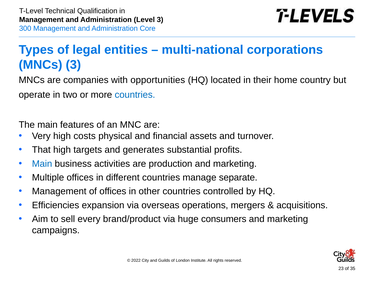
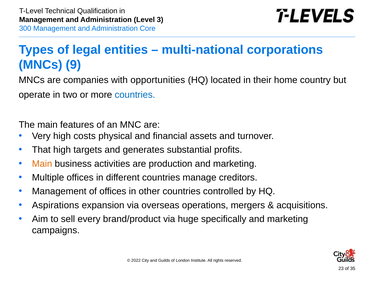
MNCs 3: 3 -> 9 (73, 65)
Main colour: blue -> orange (42, 163)
separate: separate -> creditors (238, 177)
Efficiencies: Efficiencies -> Aspirations (56, 205)
consumers: consumers -> specifically (224, 219)
